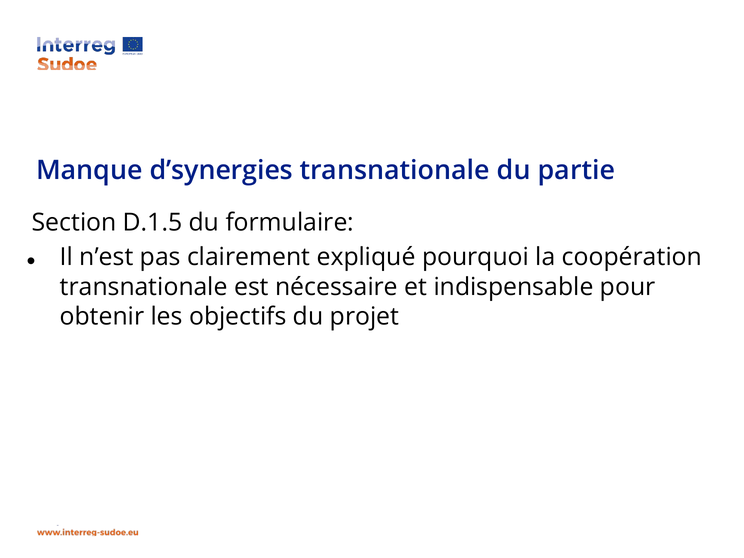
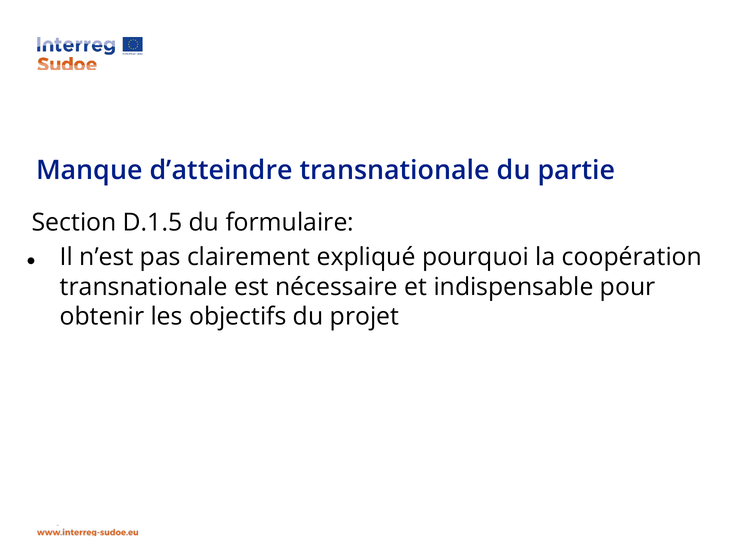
d’synergies: d’synergies -> d’atteindre (221, 171)
